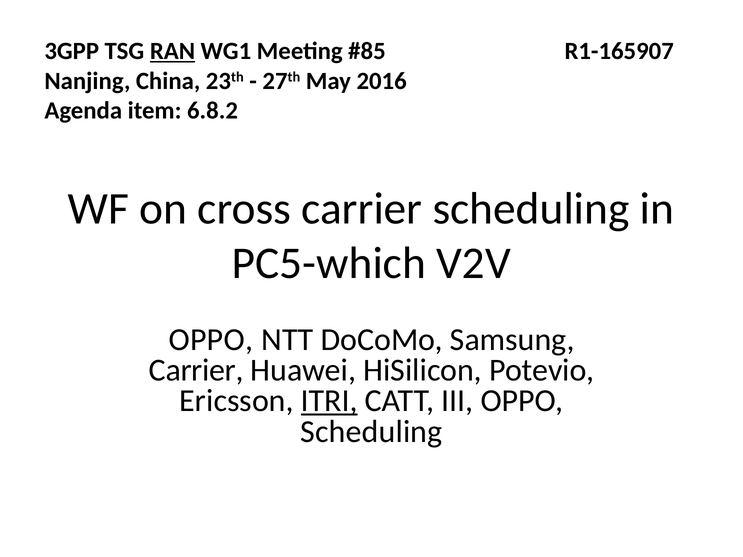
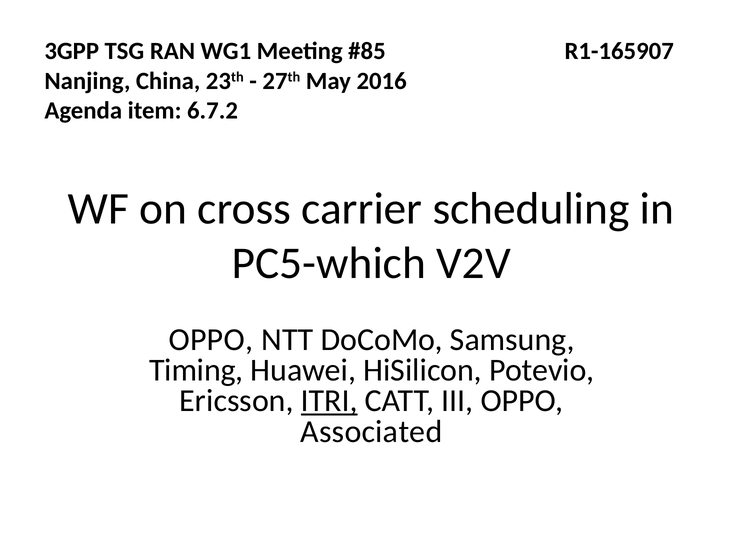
RAN underline: present -> none (172, 51)
6.8.2: 6.8.2 -> 6.7.2 (212, 111)
Carrier: Carrier -> Timing (196, 370)
Scheduling: Scheduling -> Associated (371, 432)
